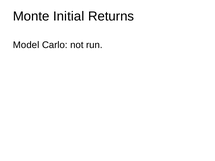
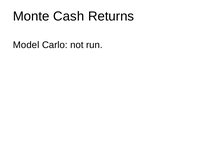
Initial: Initial -> Cash (69, 16)
